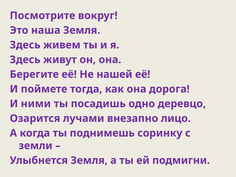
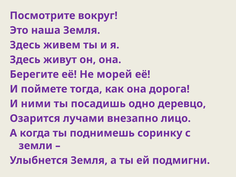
нашей: нашей -> морей (114, 74)
